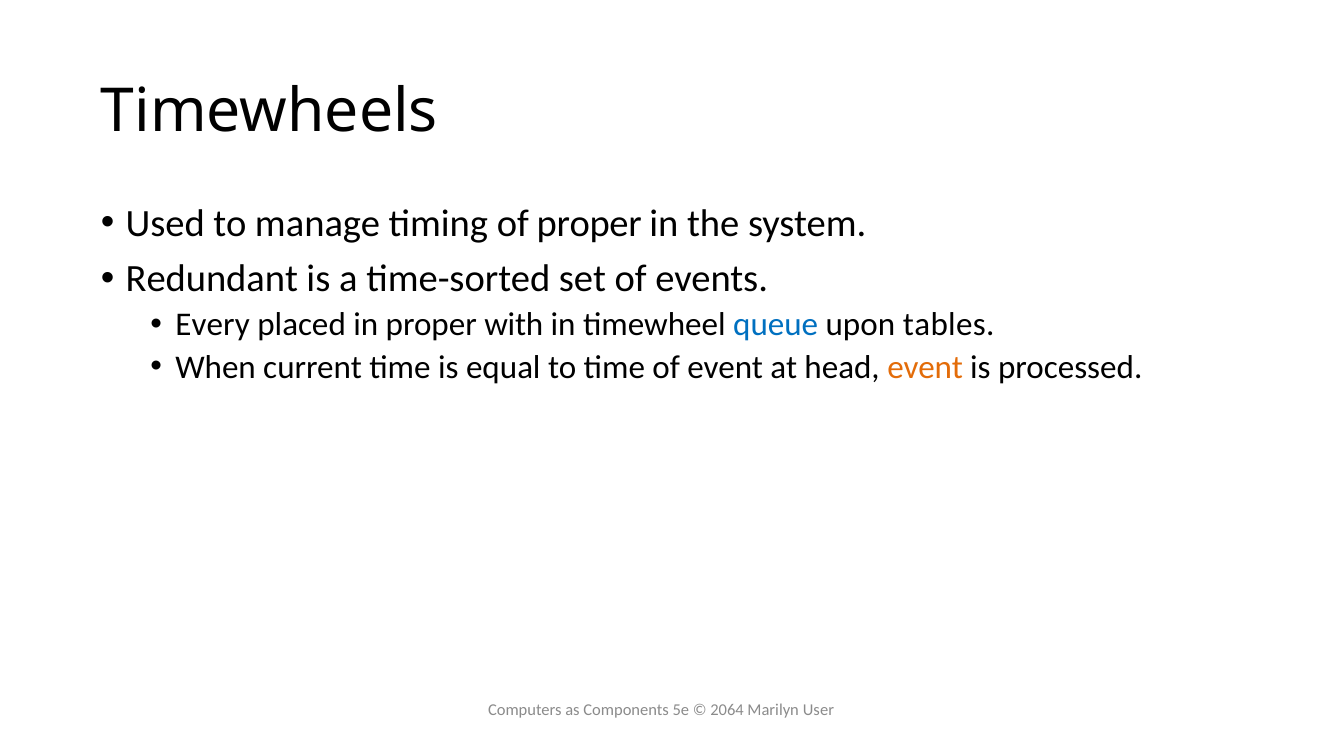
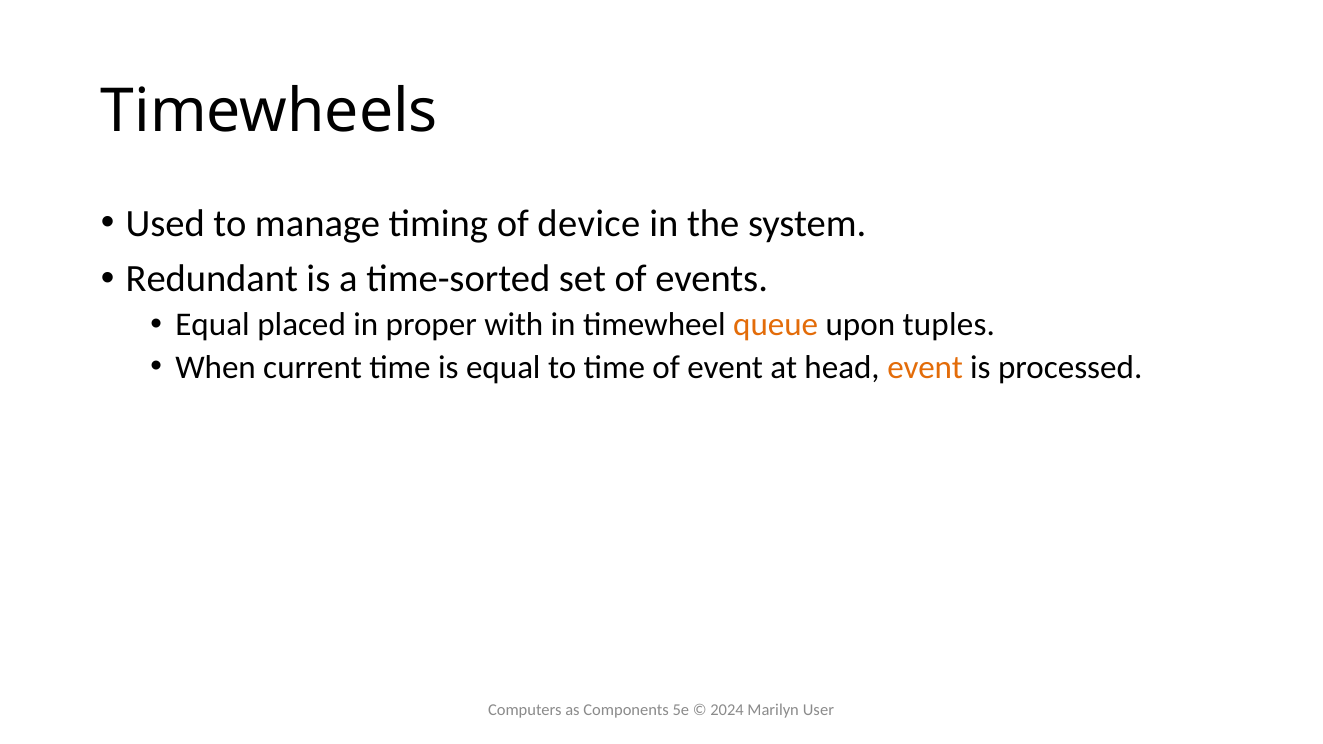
of proper: proper -> device (589, 224)
Every: Every -> Equal (213, 325)
queue colour: blue -> orange (776, 325)
tables: tables -> tuples (949, 325)
2064: 2064 -> 2024 (727, 711)
